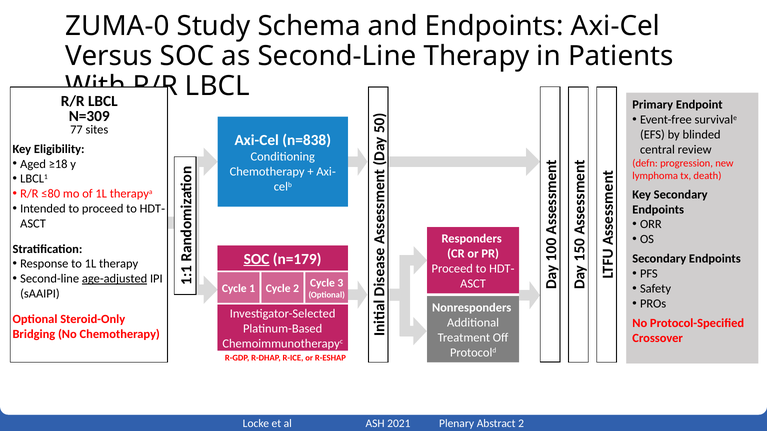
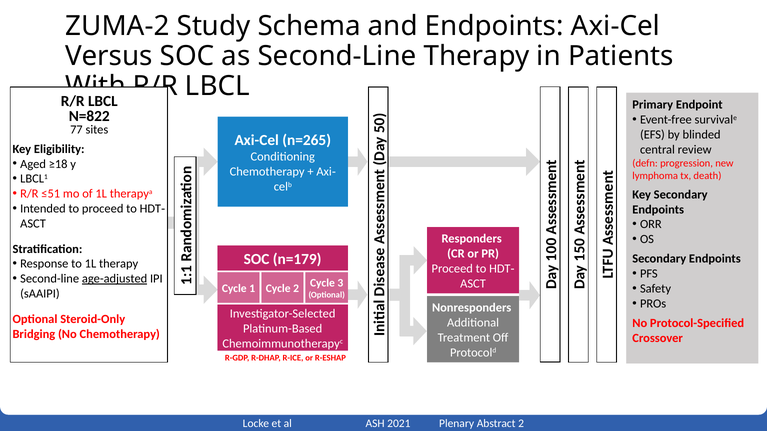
ZUMA-0: ZUMA-0 -> ZUMA-2 (118, 26)
N=309: N=309 -> N=822 (89, 116)
n=838: n=838 -> n=265 (307, 140)
≤80: ≤80 -> ≤51 (51, 194)
SOC underline: present -> none (257, 259)
